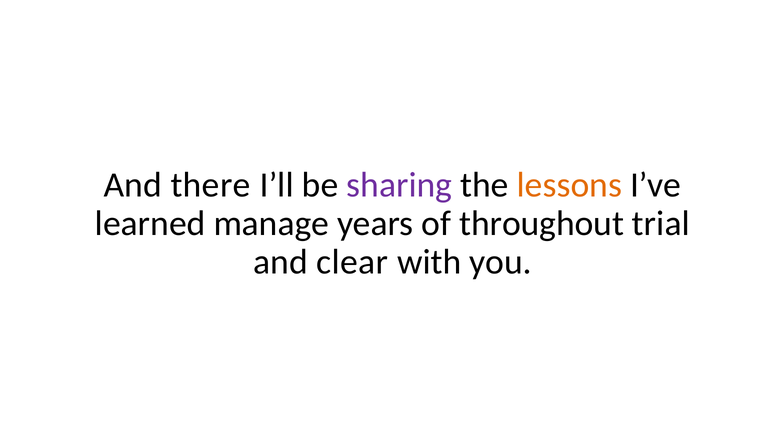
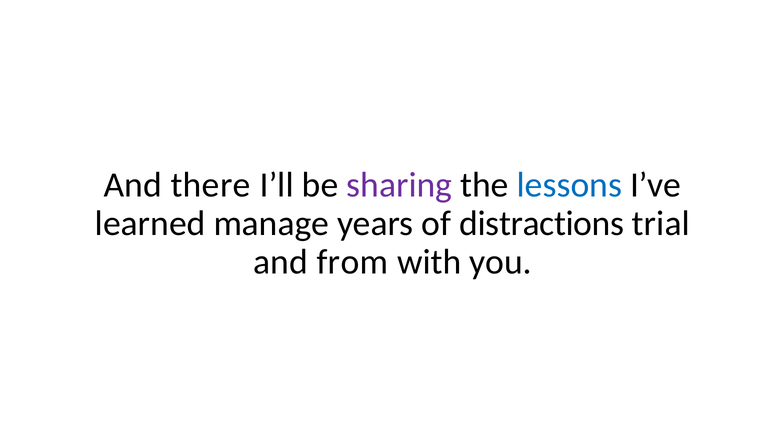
lessons colour: orange -> blue (569, 185)
throughout: throughout -> distractions (542, 224)
clear: clear -> from (352, 262)
